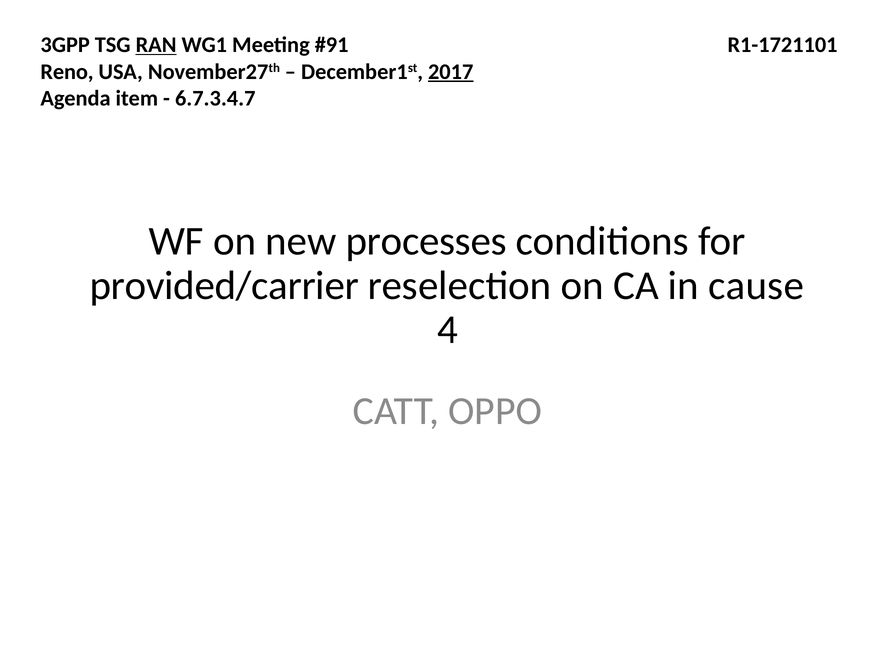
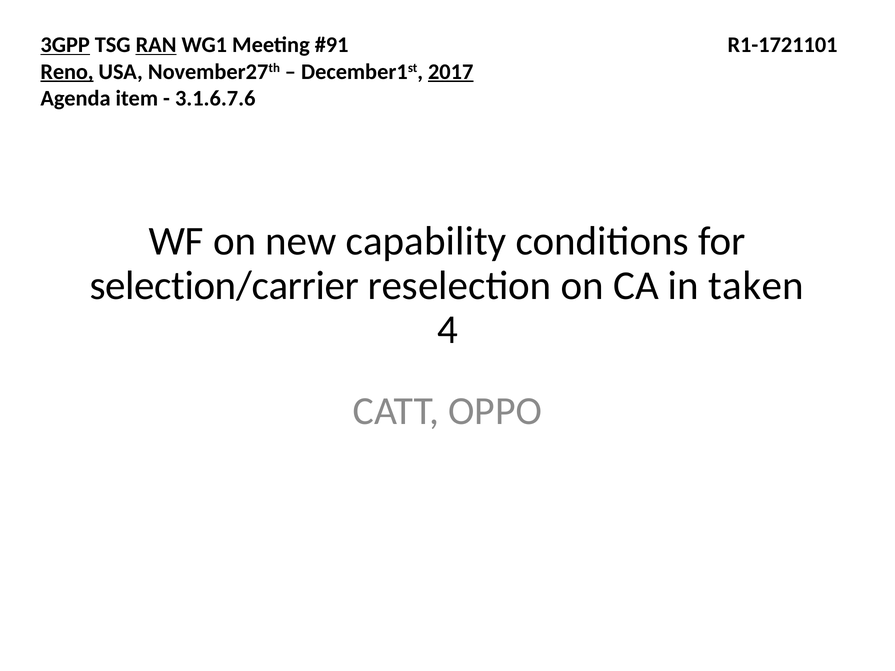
3GPP underline: none -> present (65, 45)
Reno underline: none -> present (67, 72)
6.7.3.4.7: 6.7.3.4.7 -> 3.1.6.7.6 (215, 99)
processes: processes -> capability (426, 241)
provided/carrier: provided/carrier -> selection/carrier (224, 286)
cause: cause -> taken (756, 286)
